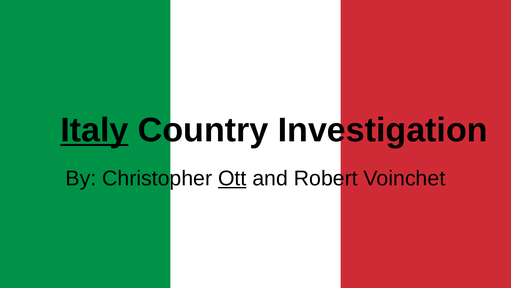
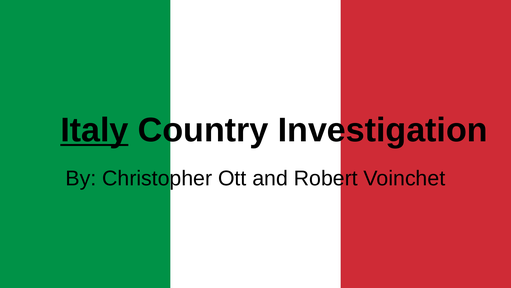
Ott underline: present -> none (232, 178)
